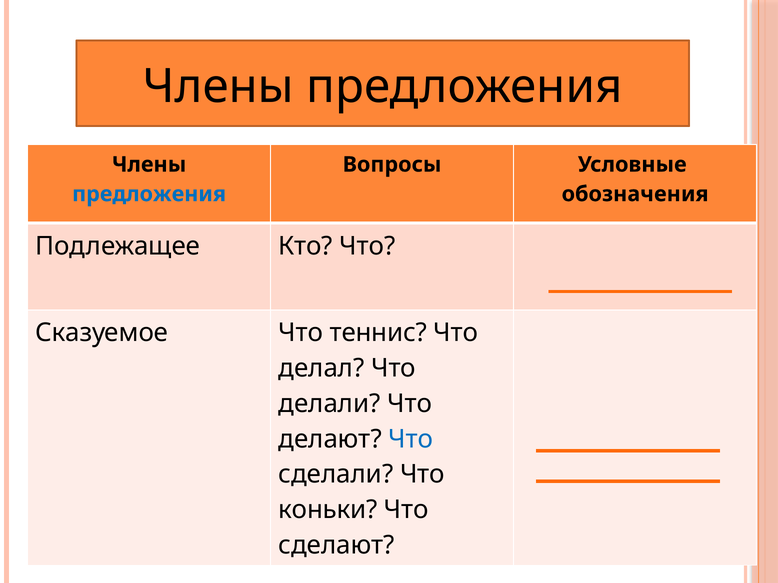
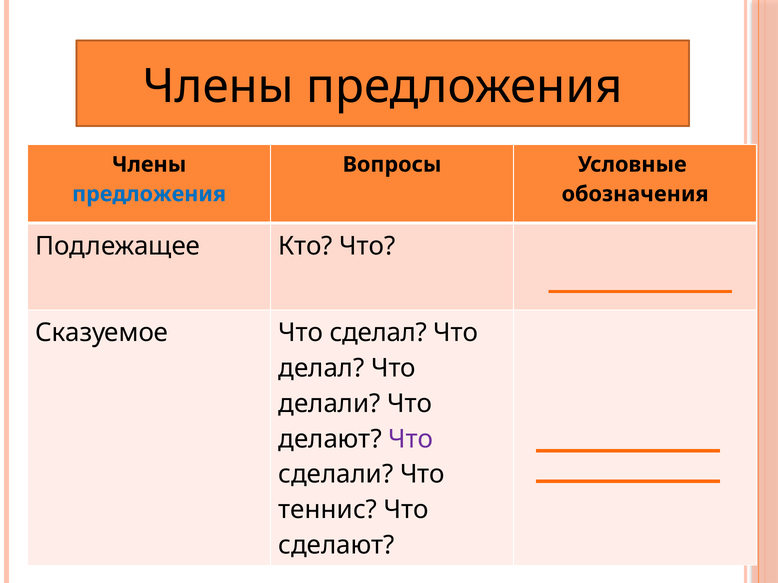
теннис: теннис -> сделал (378, 333)
Что colour: blue -> purple (411, 439)
коньки: коньки -> теннис (328, 510)
